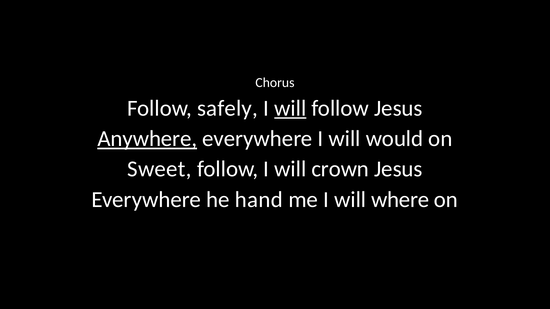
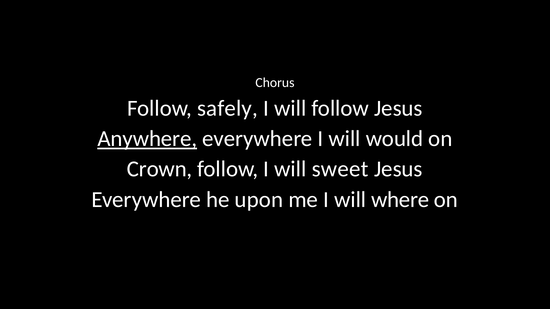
will underline: present -> none (290, 108)
Sweet: Sweet -> Crown (160, 169)
crown: crown -> sweet (340, 169)
hand: hand -> upon (259, 200)
